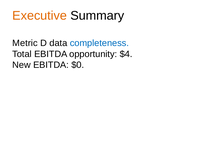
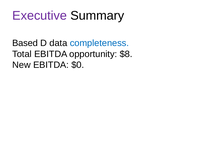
Executive colour: orange -> purple (40, 16)
Metric: Metric -> Based (25, 43)
$4: $4 -> $8 (126, 54)
